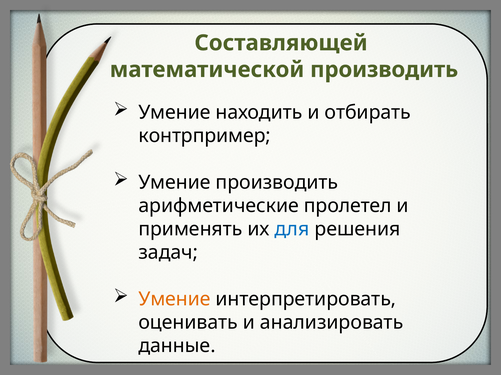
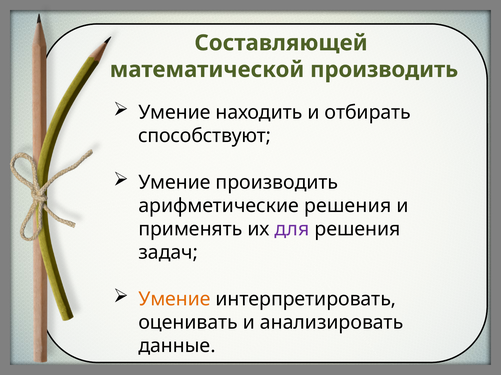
контрпример: контрпример -> способствуют (205, 136)
арифметические пролетел: пролетел -> решения (348, 206)
для colour: blue -> purple (292, 230)
